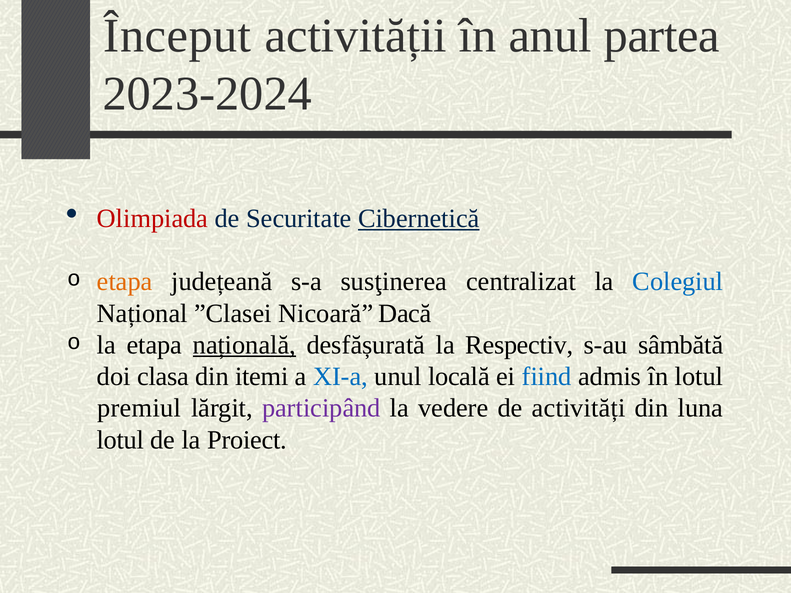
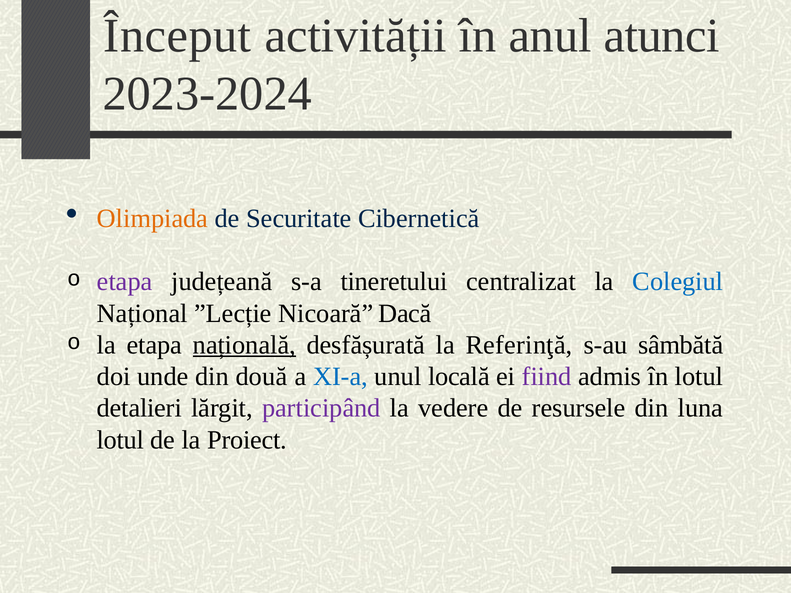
partea: partea -> atunci (662, 36)
Olimpiada colour: red -> orange (153, 219)
Cibernetică underline: present -> none (419, 219)
etapa colour: orange -> purple (125, 282)
susţinerea: susţinerea -> tineretului (394, 282)
”Clasei: ”Clasei -> ”Lecție (233, 314)
Respectiv: Respectiv -> Referinţă (519, 345)
clasa: clasa -> unde (163, 377)
itemi: itemi -> două (262, 377)
fiind colour: blue -> purple (547, 377)
premiul: premiul -> detalieri (139, 408)
activități: activități -> resursele (579, 408)
